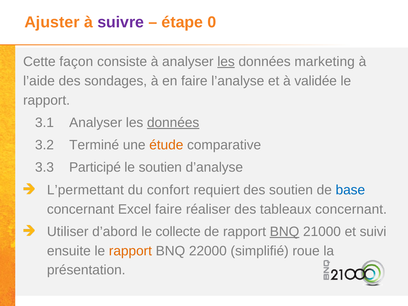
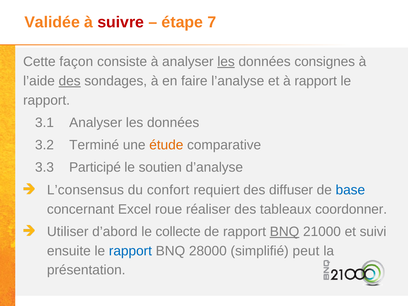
Ajuster: Ajuster -> Validée (52, 22)
suivre colour: purple -> red (121, 22)
0: 0 -> 7 (212, 22)
marketing: marketing -> consignes (325, 62)
des underline: none -> present (70, 81)
à validée: validée -> rapport (316, 81)
données underline: present -> none (173, 123)
L’permettant: L’permettant -> L’consensus (85, 190)
des soutien: soutien -> diffuser (291, 190)
Excel faire: faire -> roue (169, 209)
tableaux concernant: concernant -> coordonner (351, 209)
rapport colour: orange -> blue (130, 251)
22000: 22000 -> 28000 (208, 251)
roue: roue -> peut (306, 251)
